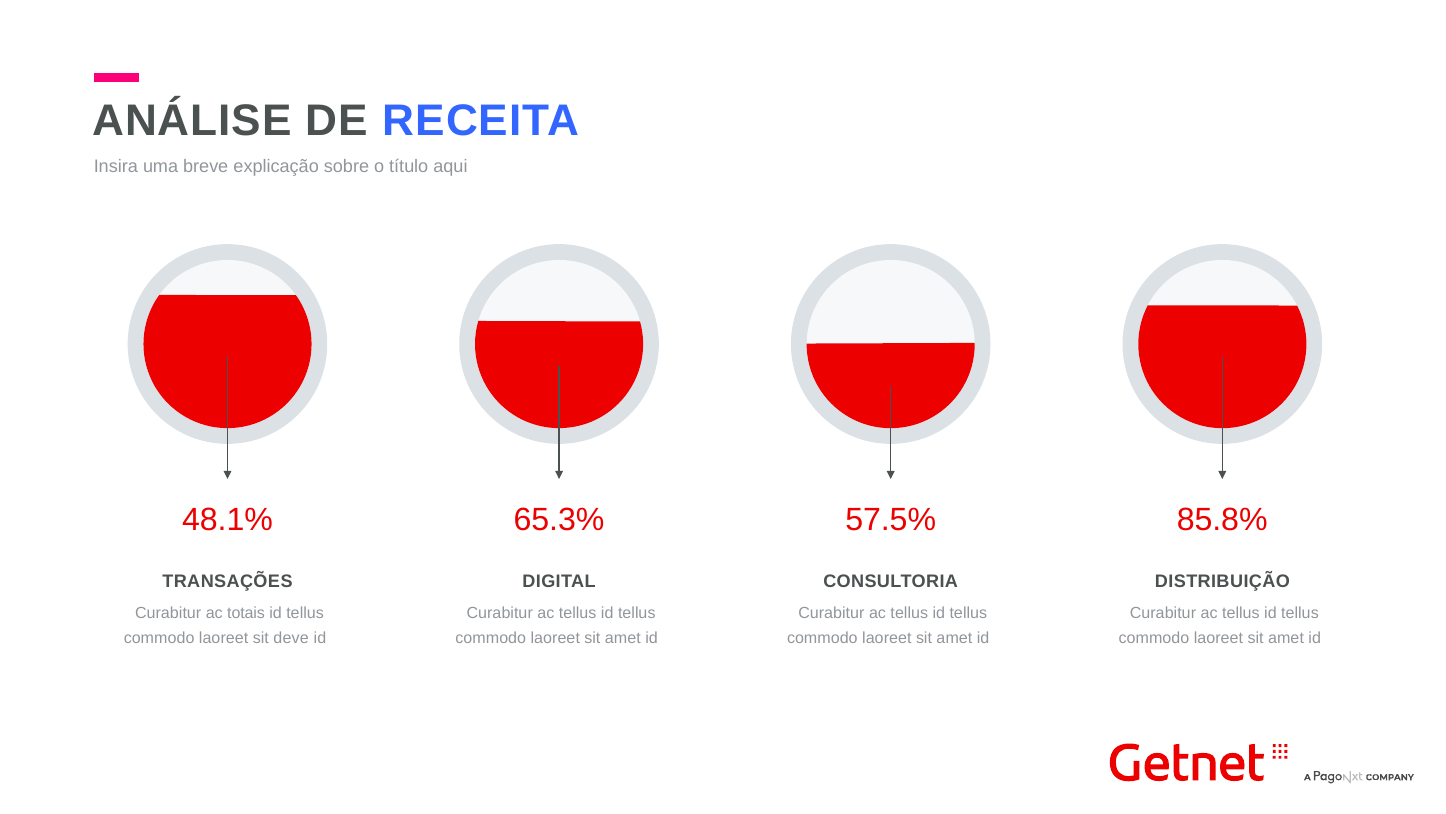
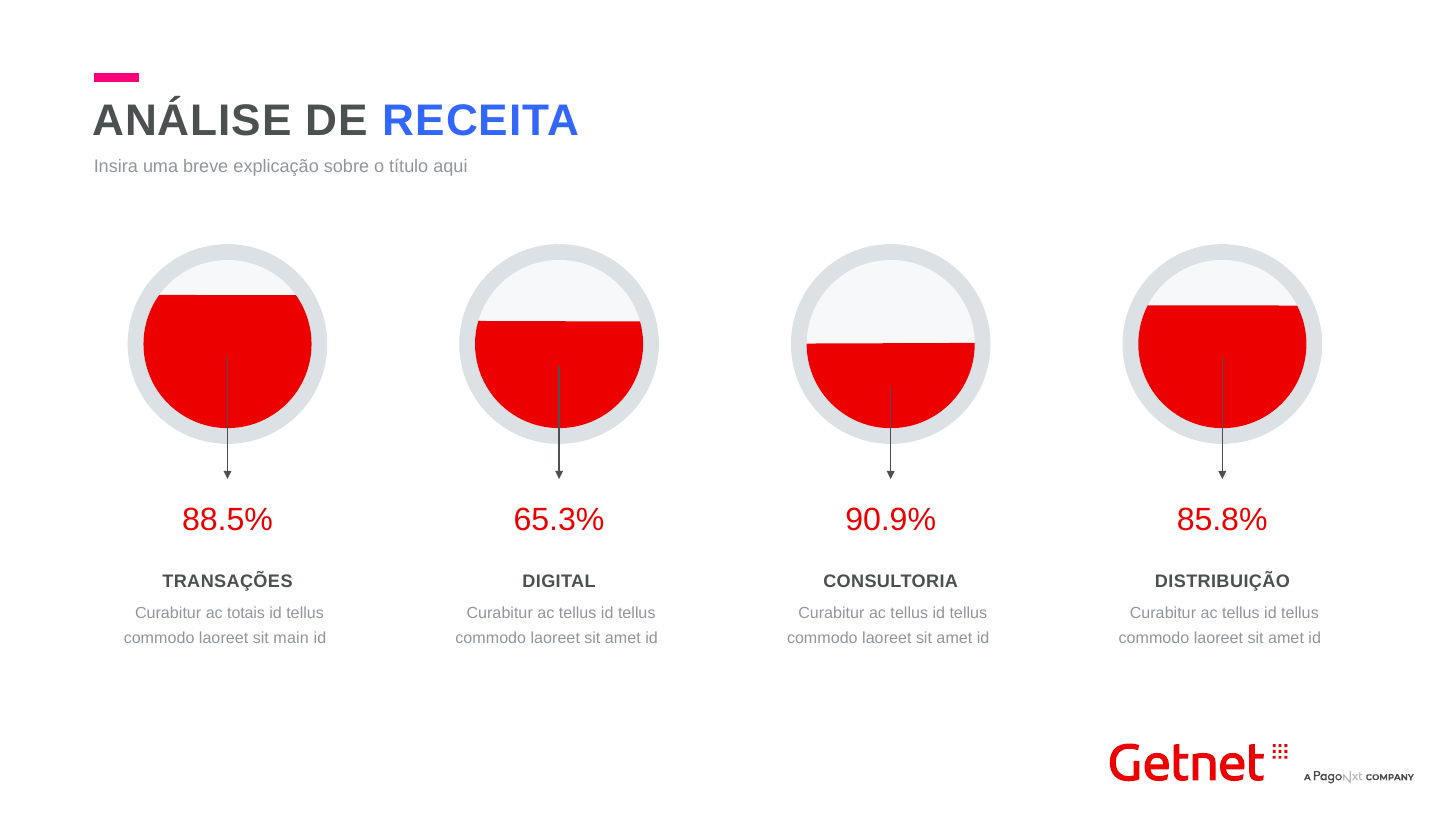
48.1%: 48.1% -> 88.5% (227, 519)
57.5%: 57.5% -> 90.9% (891, 519)
deve: deve -> main (291, 638)
